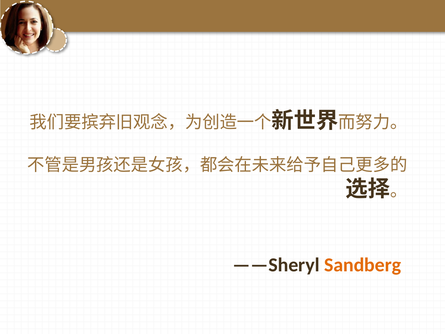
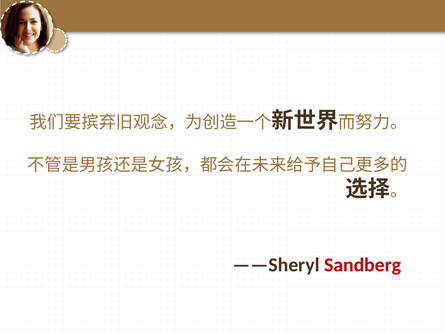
Sandberg colour: orange -> red (363, 265)
